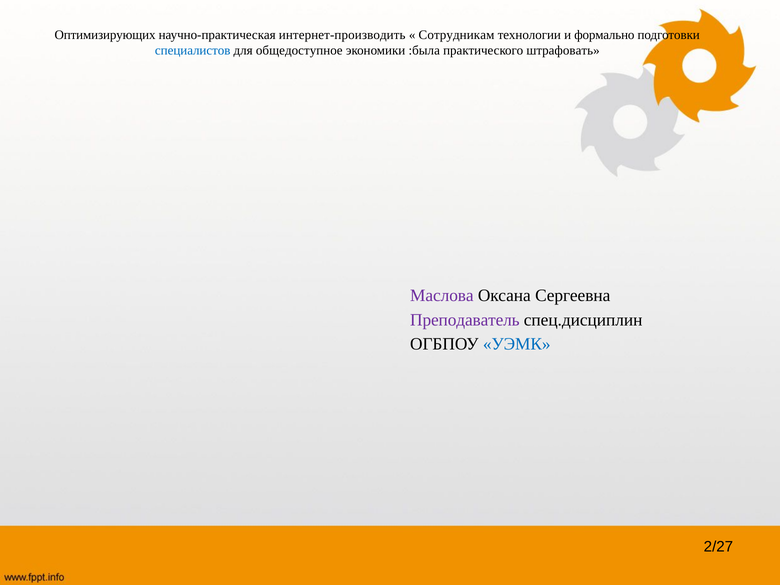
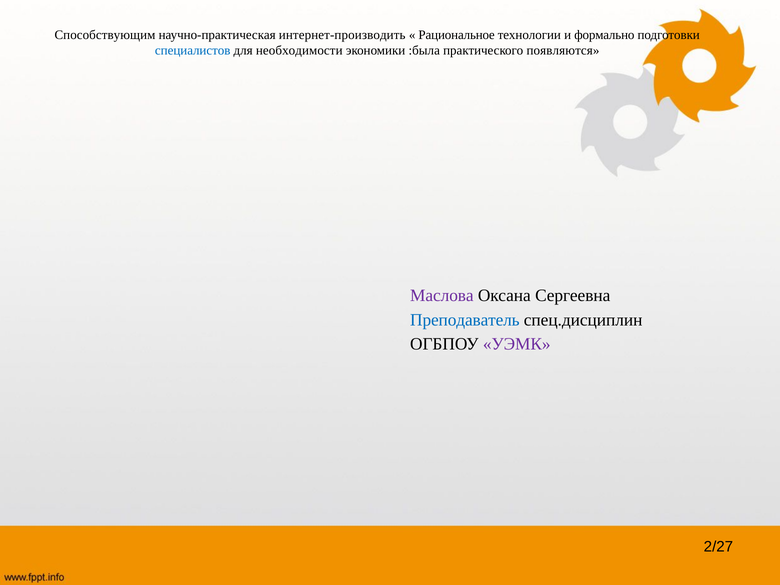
Оптимизирующих: Оптимизирующих -> Способствующим (105, 35)
Сотрудникам: Сотрудникам -> Рациональное (457, 35)
общедоступное: общедоступное -> необходимости (299, 50)
штрафовать: штрафовать -> появляются (563, 50)
Преподаватель colour: purple -> blue (465, 320)
УЭМК colour: blue -> purple (517, 344)
